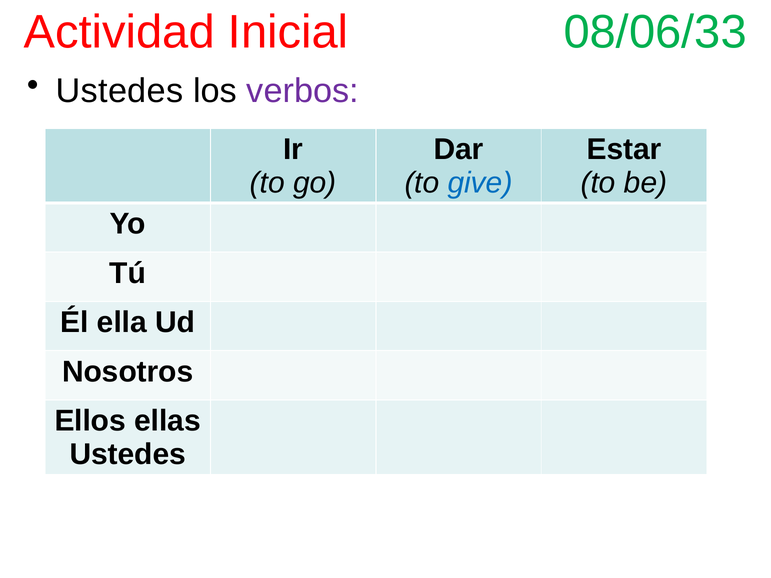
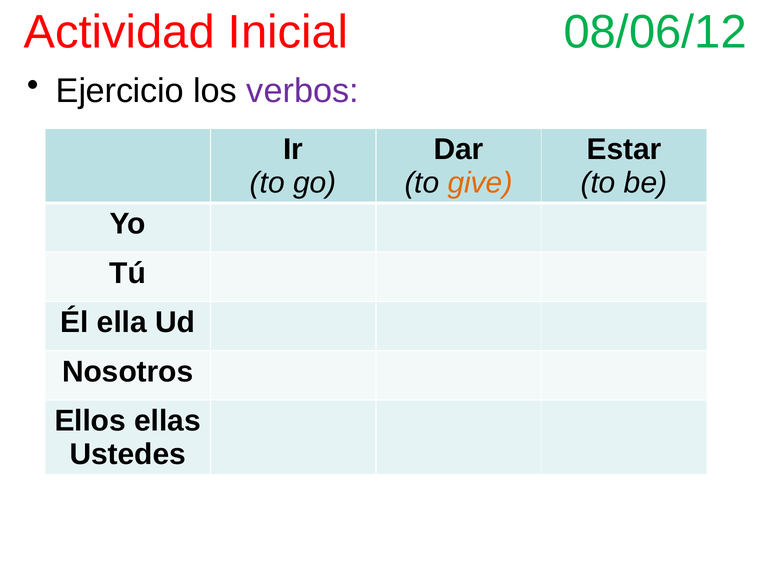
08/06/33: 08/06/33 -> 08/06/12 (655, 32)
Ustedes: Ustedes -> Ejercicio (120, 91)
give colour: blue -> orange (480, 183)
